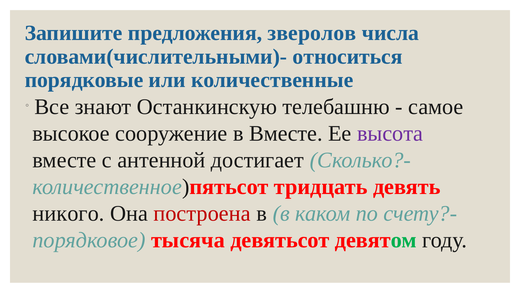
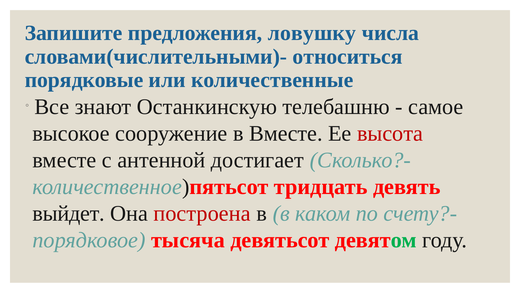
зверолов: зверолов -> ловушку (312, 33)
высота colour: purple -> red (390, 133)
никого: никого -> выйдет (69, 213)
